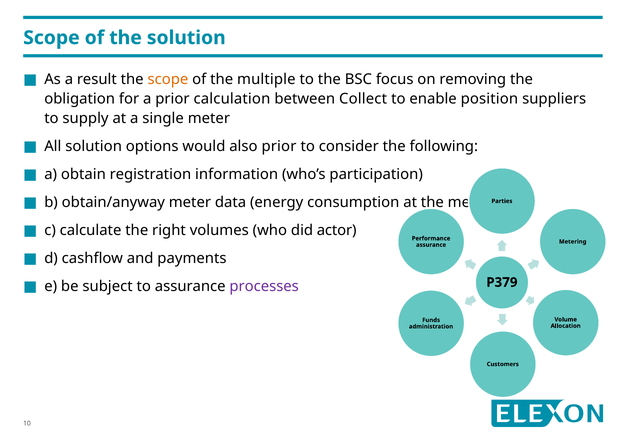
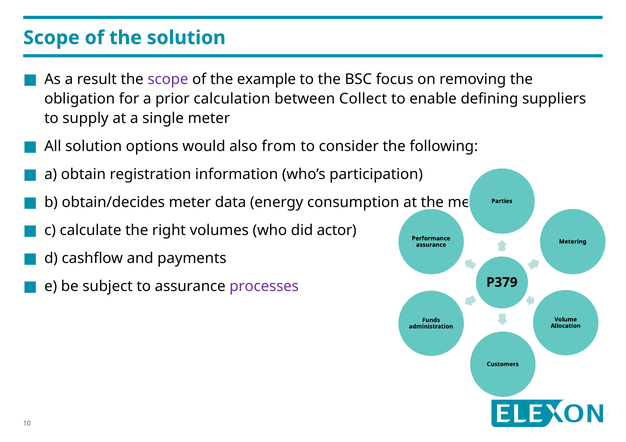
scope colour: orange -> purple (168, 79)
multiple: multiple -> example (266, 79)
position: position -> defining (490, 99)
also prior: prior -> from (279, 147)
obtain/anyway: obtain/anyway -> obtain/decides (113, 203)
